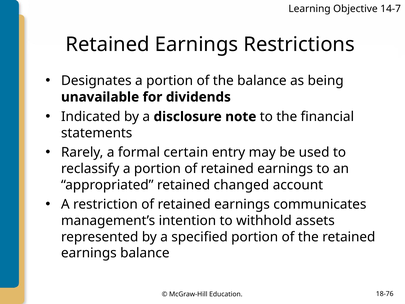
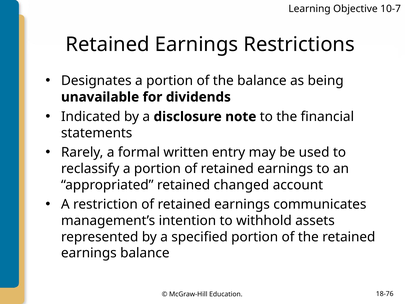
14-7: 14-7 -> 10-7 (391, 9)
certain: certain -> written (186, 152)
